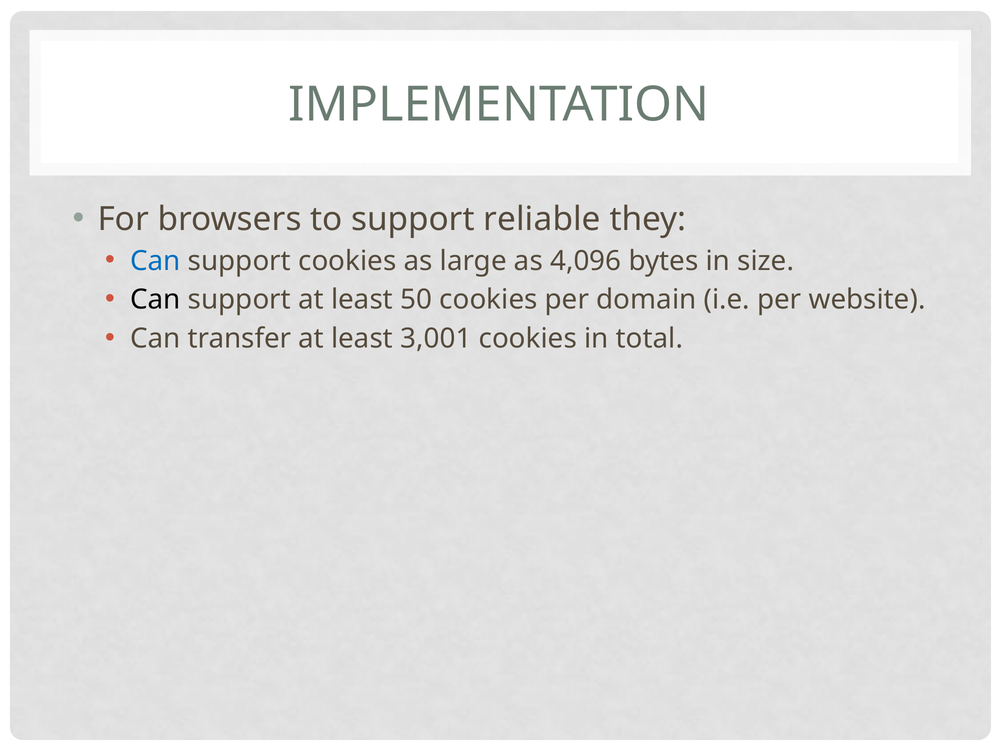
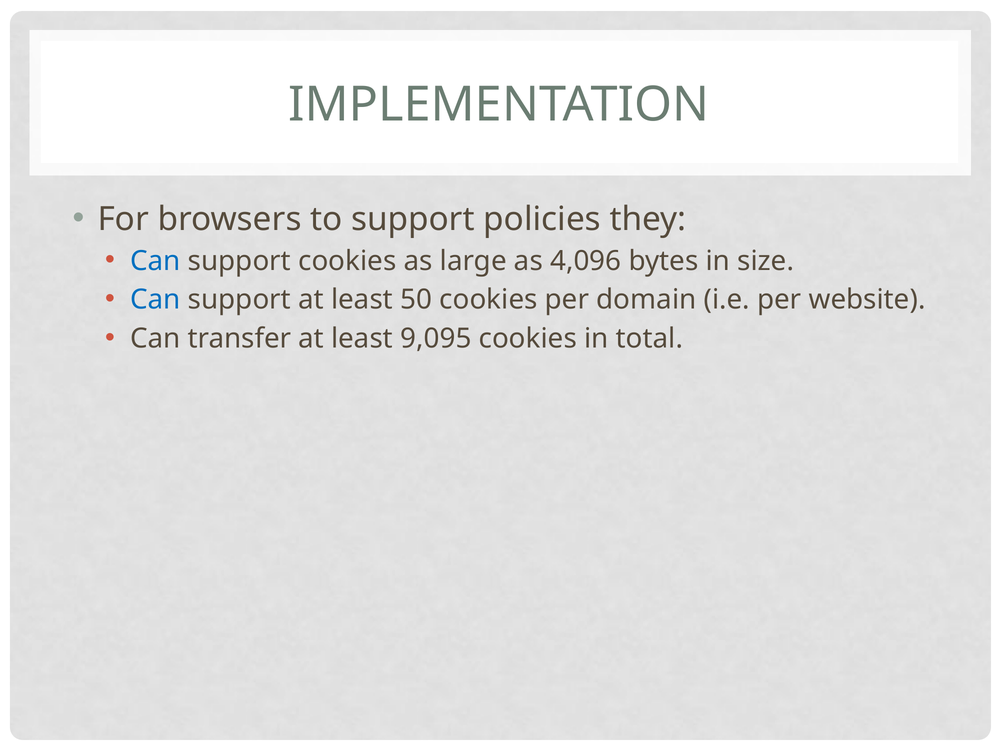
reliable: reliable -> policies (542, 219)
Can colour: black -> blue (155, 300)
3,001: 3,001 -> 9,095 (436, 339)
